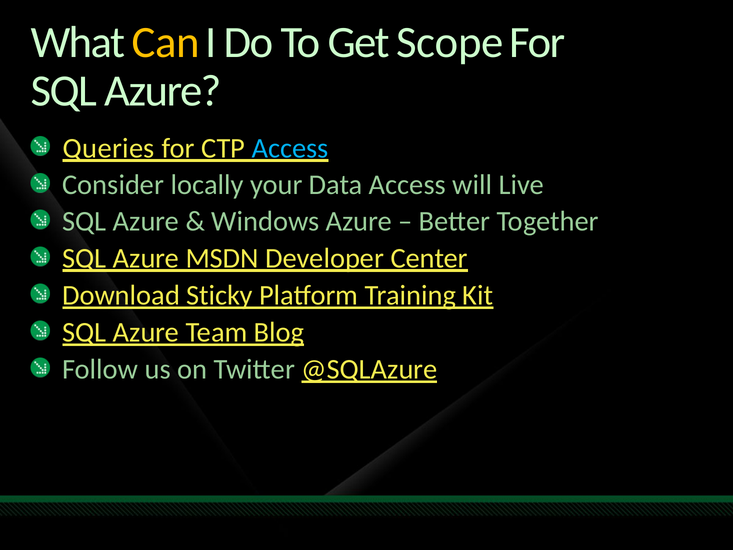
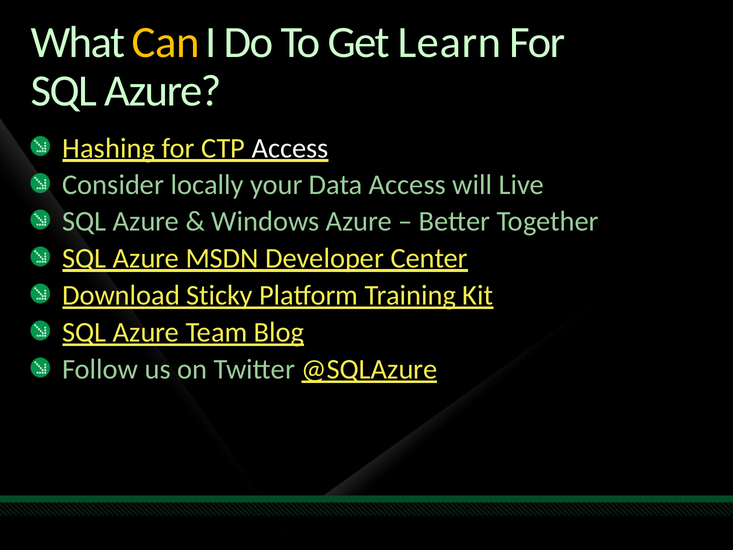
Scope: Scope -> Learn (449, 42)
Queries: Queries -> Hashing (109, 148)
Access colour: light blue -> white (290, 148)
